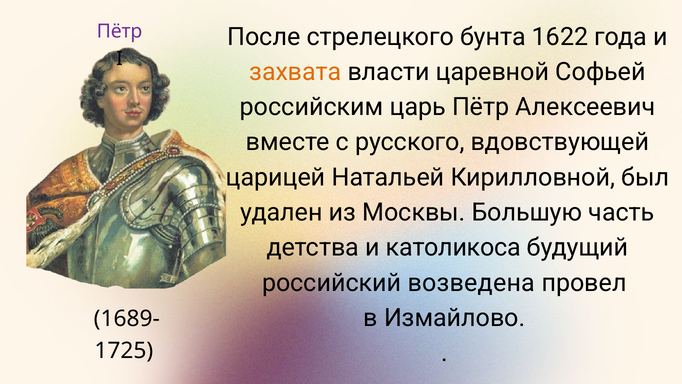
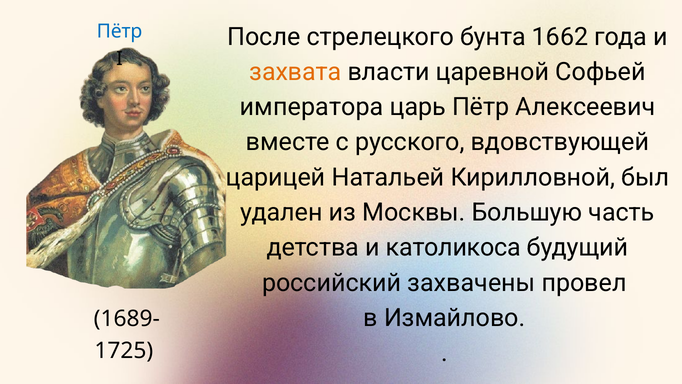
Пётр colour: purple -> blue (119, 31)
1622: 1622 -> 1662 (560, 37)
российским: российским -> императора (312, 107)
возведена: возведена -> захвачены (471, 282)
